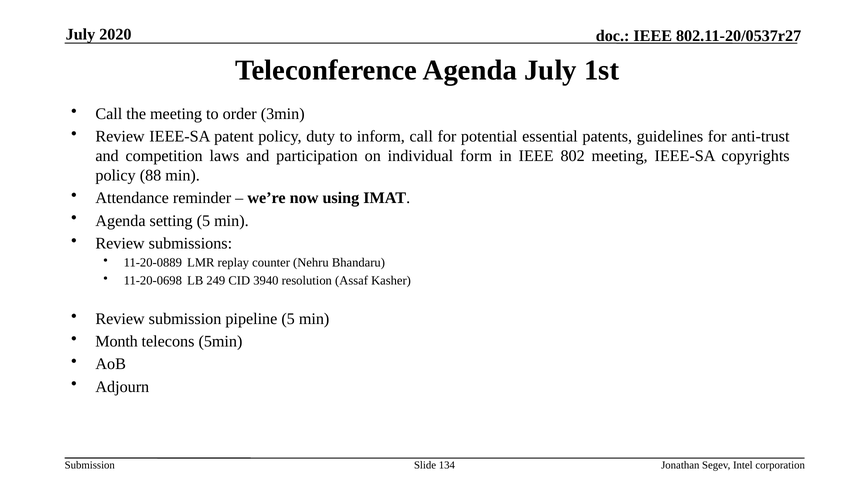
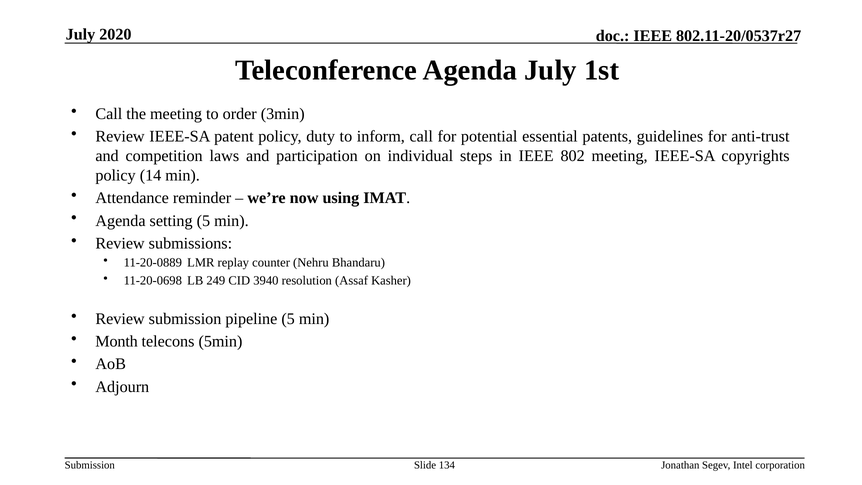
form: form -> steps (476, 156)
88: 88 -> 14 (151, 175)
